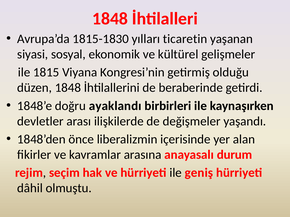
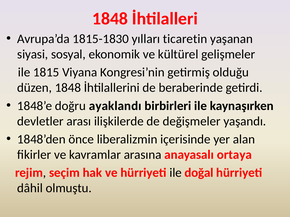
durum: durum -> ortaya (234, 155)
geniş: geniş -> doğal (199, 173)
